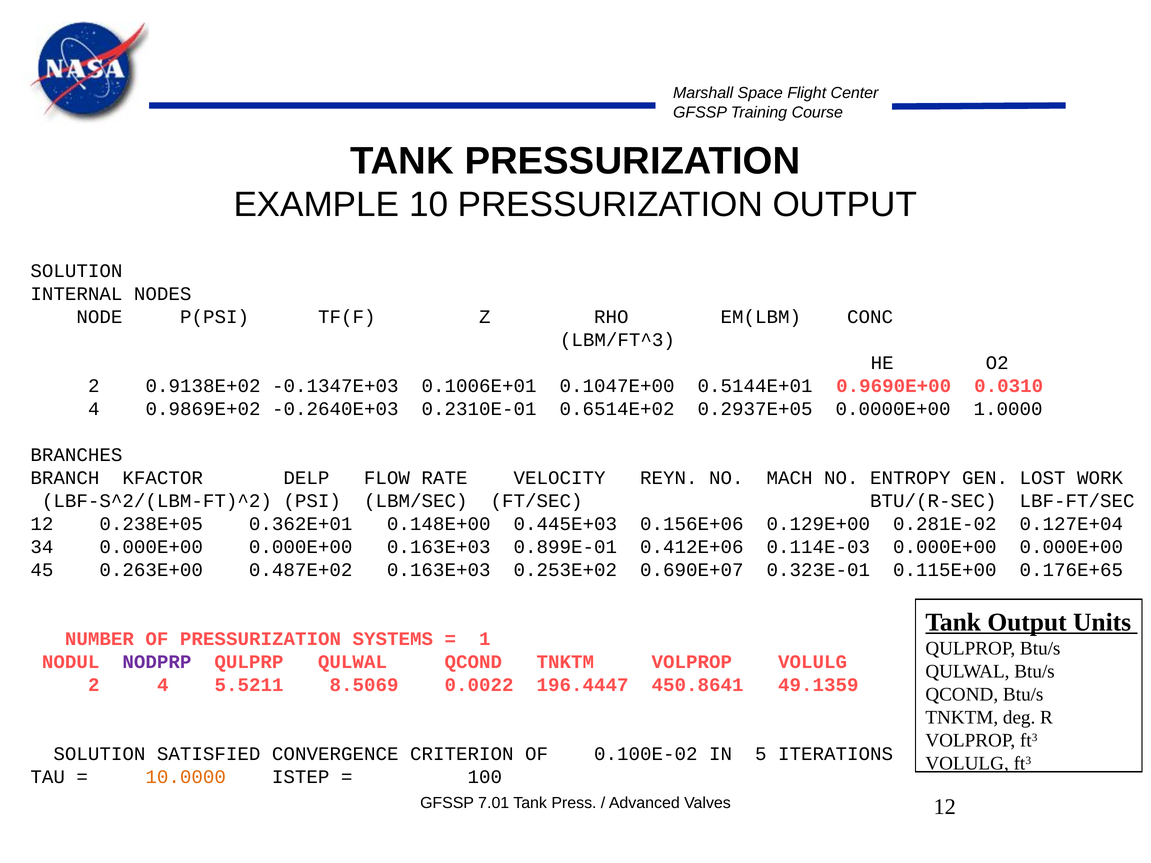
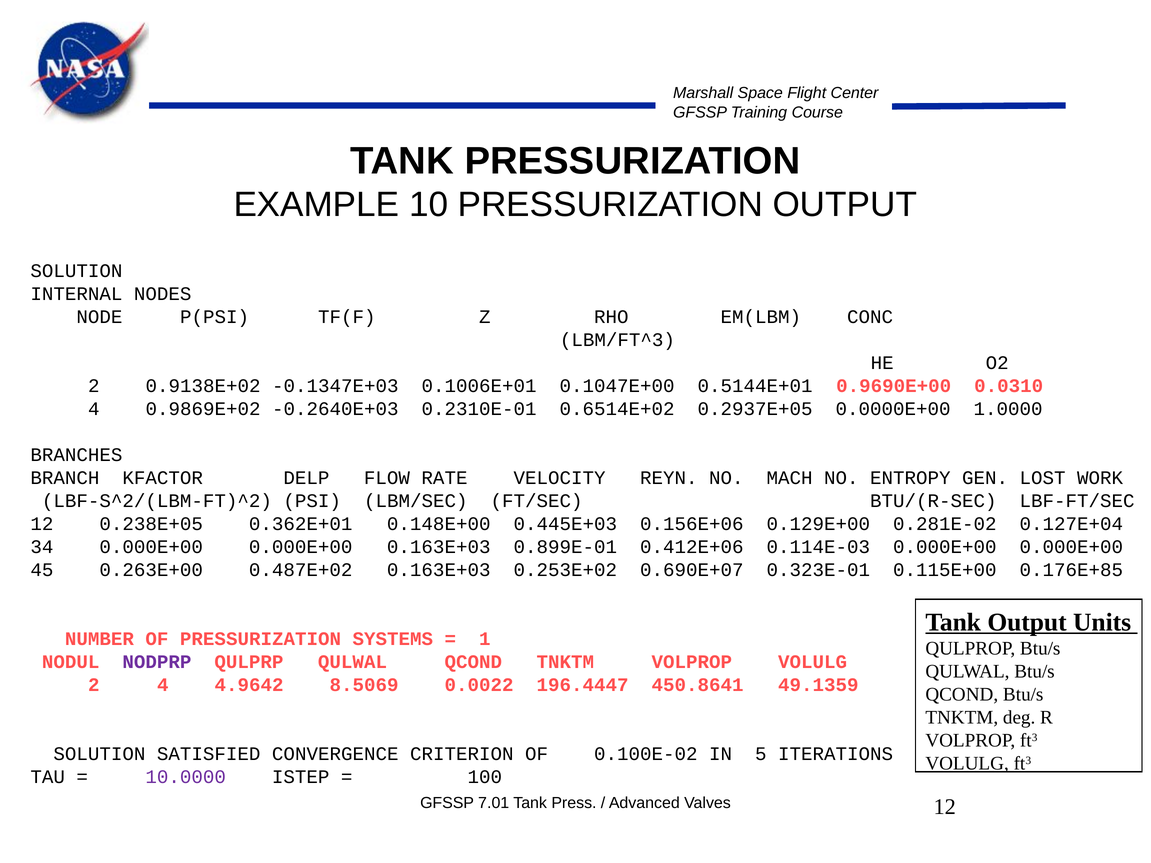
0.176E+65: 0.176E+65 -> 0.176E+85 (1071, 570)
5.5211: 5.5211 -> 4.9642 (249, 685)
10.0000 colour: orange -> purple (186, 777)
